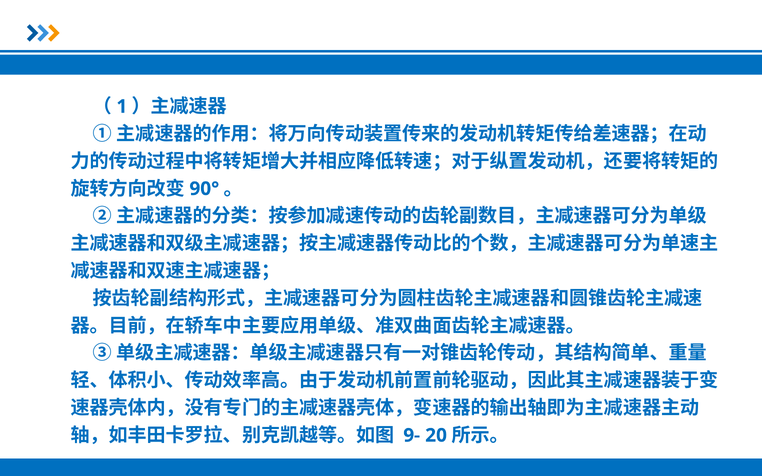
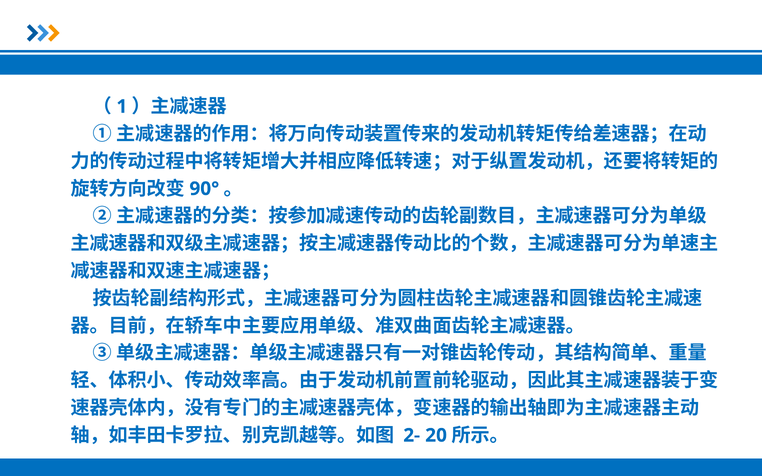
9-: 9- -> 2- (412, 436)
